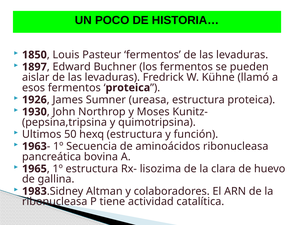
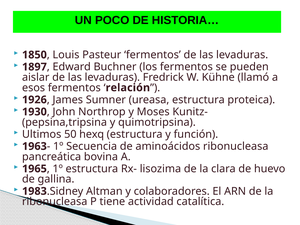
proteica: proteica -> relación (128, 88)
